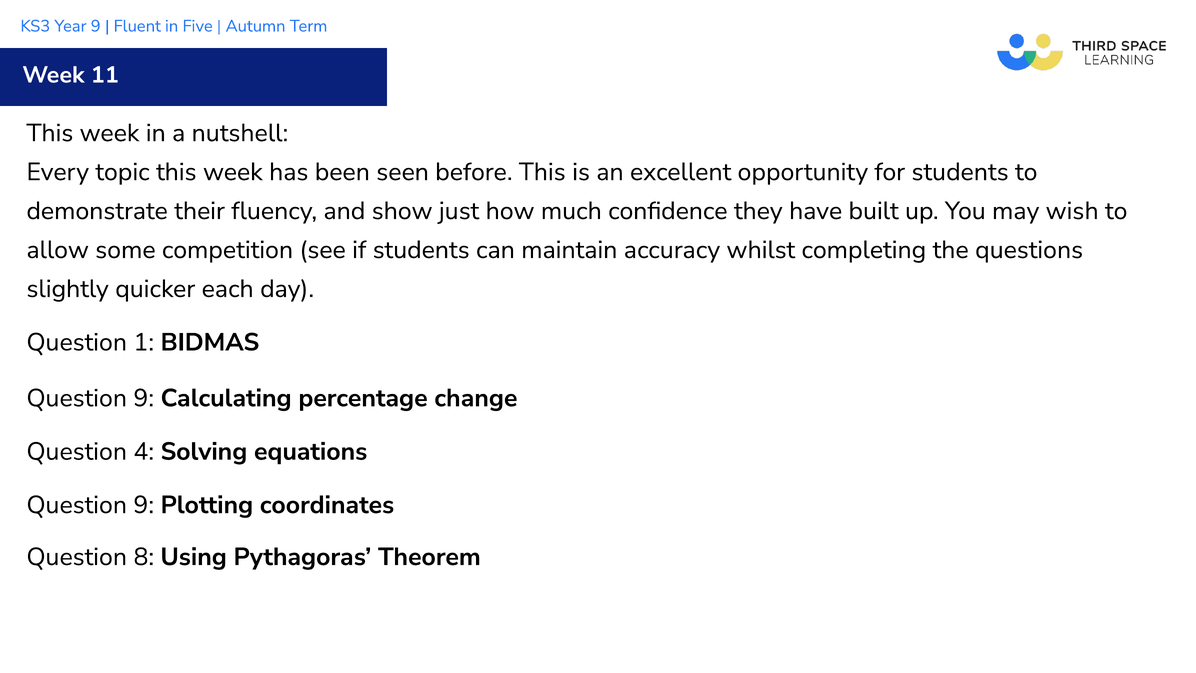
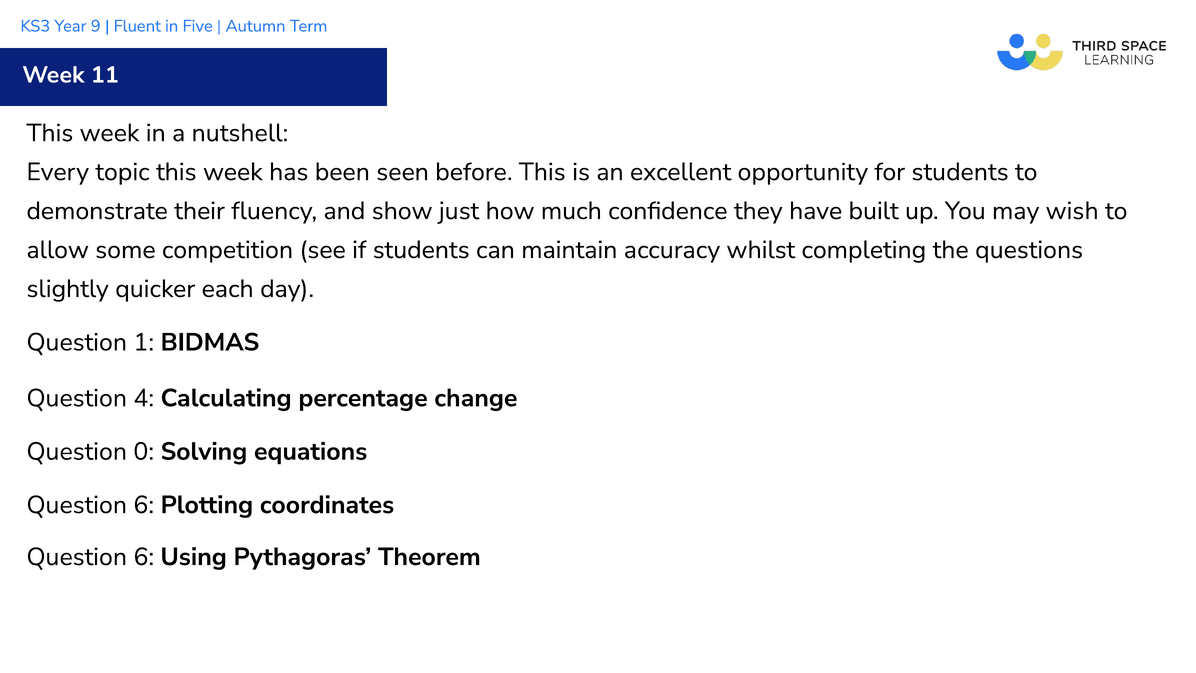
9: 9 -> 4 (144, 398)
4: 4 -> 0 (144, 451)
9: 9 -> 6 (144, 505)
8: 8 -> 6 (144, 557)
